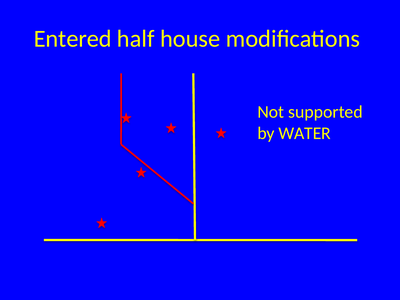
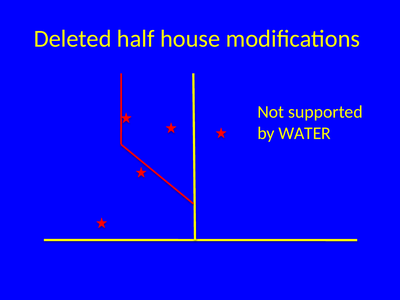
Entered: Entered -> Deleted (73, 39)
